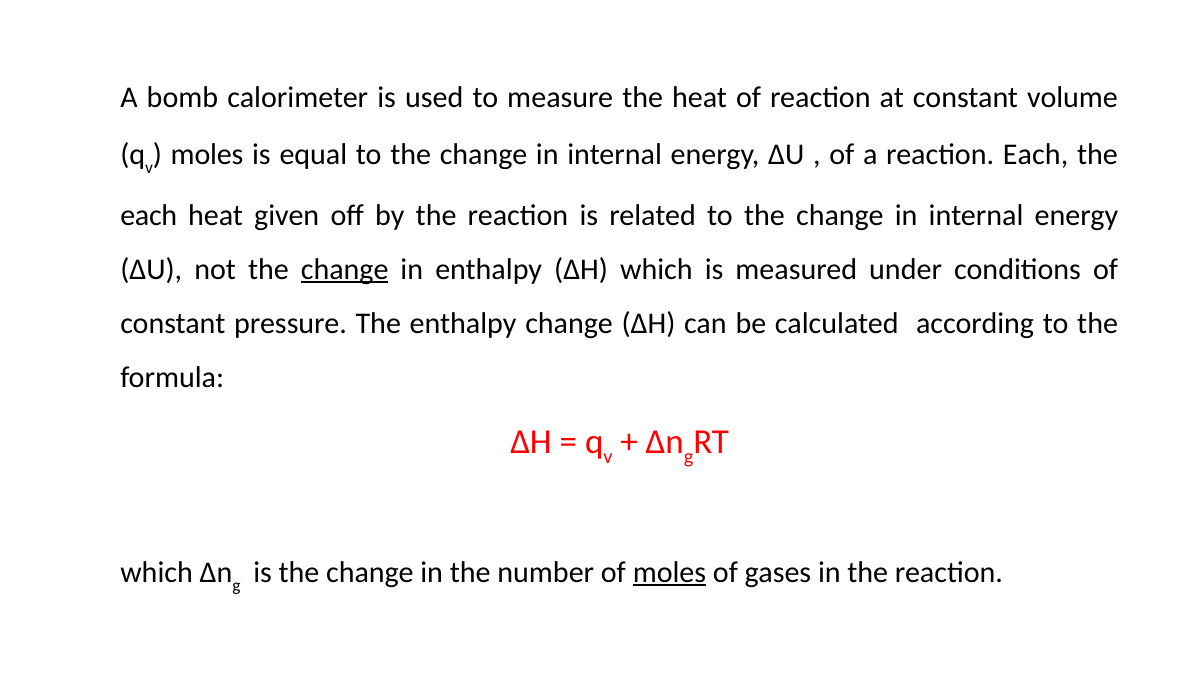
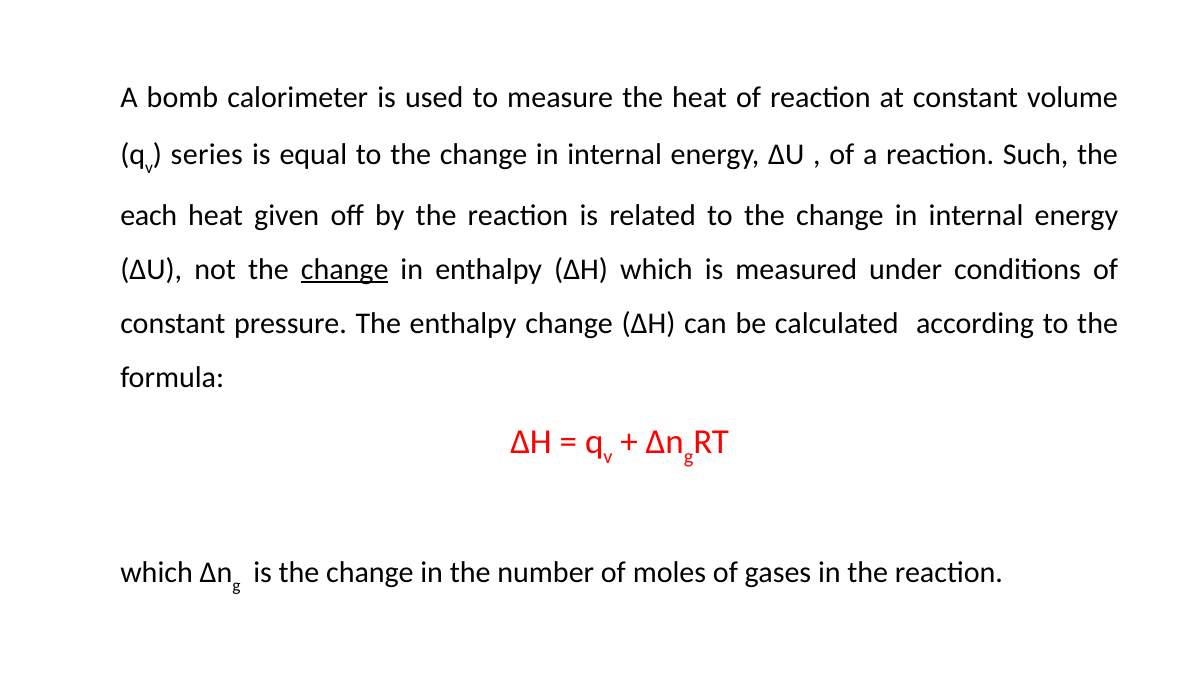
moles: moles -> series (207, 155)
reaction Each: Each -> Such (1036, 155)
moles underline: present -> none (669, 573)
